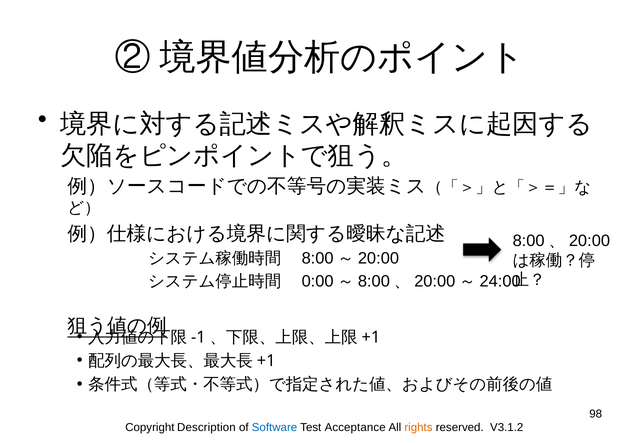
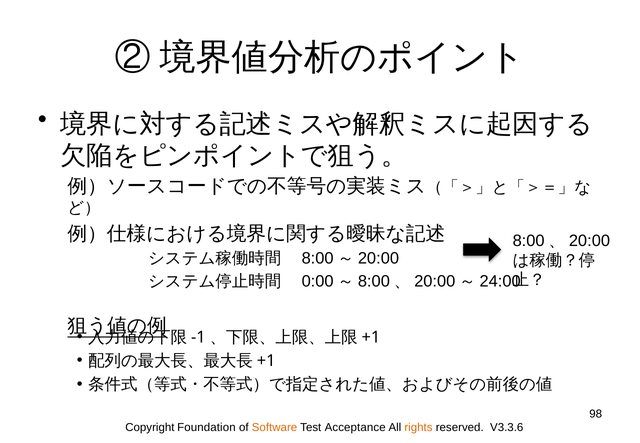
Description: Description -> Foundation (206, 428)
Software colour: blue -> orange (275, 428)
V3.1.2: V3.1.2 -> V3.3.6 (507, 428)
